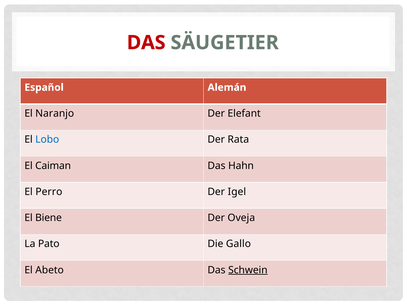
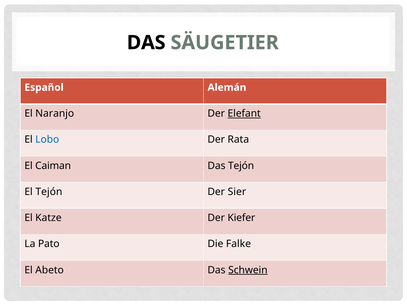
DAS colour: red -> black (146, 43)
Elefant underline: none -> present (244, 114)
Das Hahn: Hahn -> Tejón (241, 166)
El Perro: Perro -> Tejón (49, 192)
Igel: Igel -> Sier (237, 192)
Biene: Biene -> Katze (48, 218)
Oveja: Oveja -> Kiefer (241, 218)
Gallo: Gallo -> Falke (238, 244)
